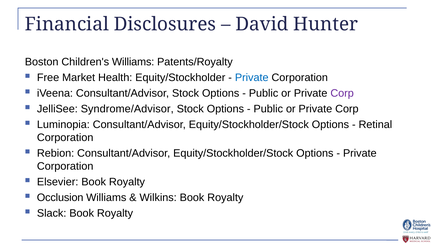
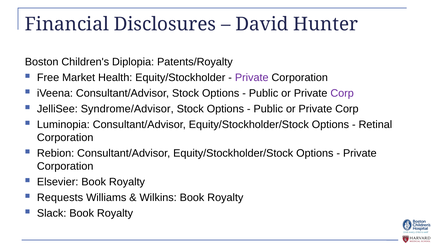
Children's Williams: Williams -> Diplopia (133, 62)
Private colour: blue -> purple (252, 78)
Occlusion: Occlusion -> Requests (60, 198)
